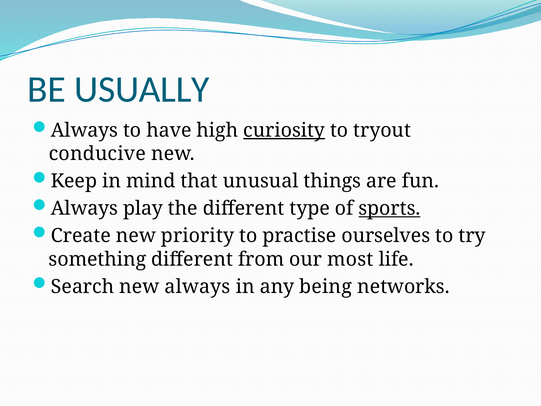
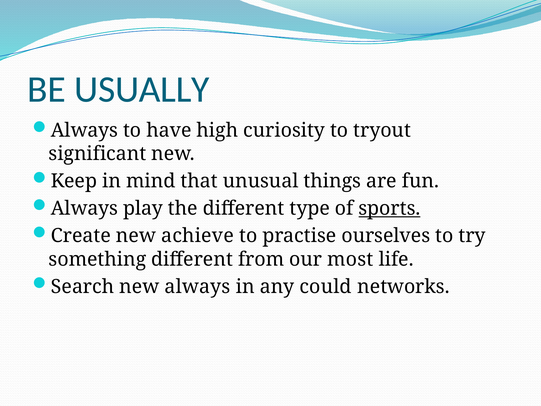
curiosity underline: present -> none (284, 130)
conducive: conducive -> significant (97, 154)
priority: priority -> achieve (198, 236)
being: being -> could (326, 286)
